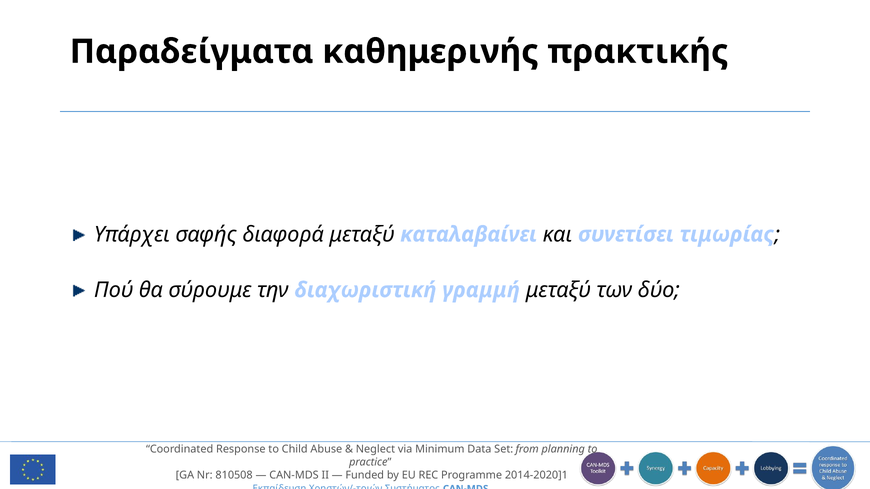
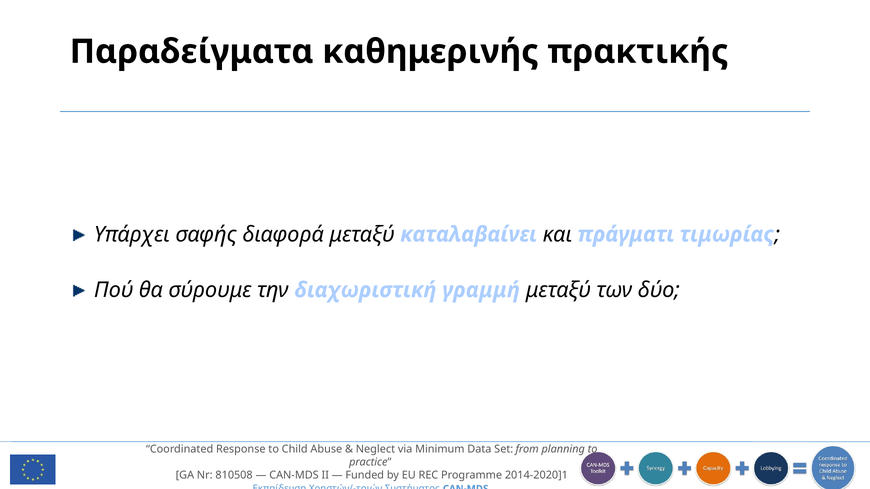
και συνετίσει: συνετίσει -> πράγματι (626, 235)
